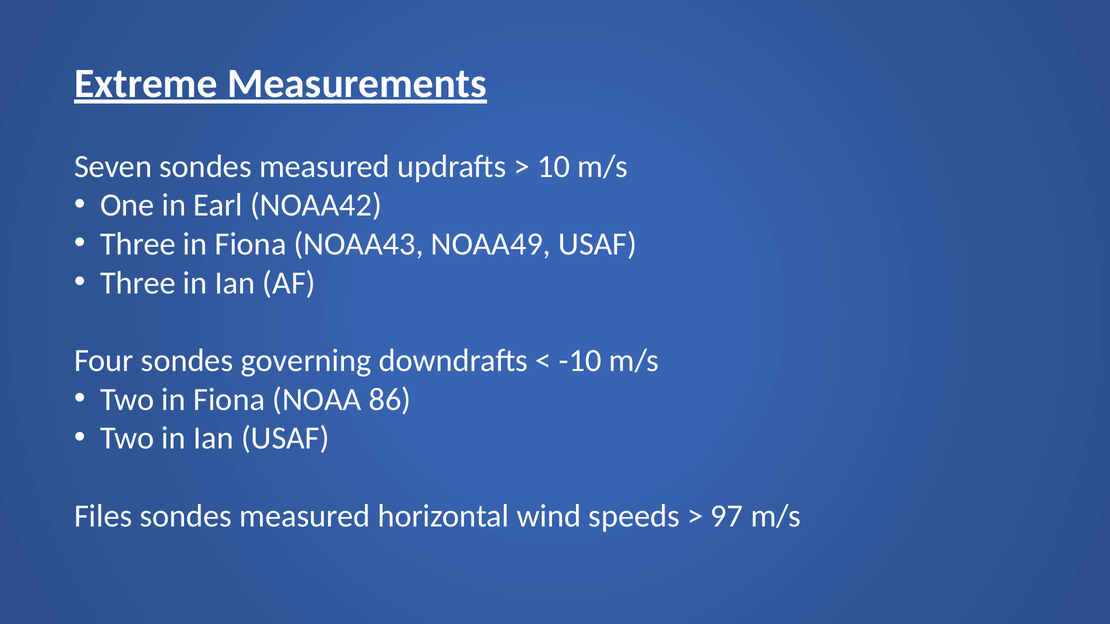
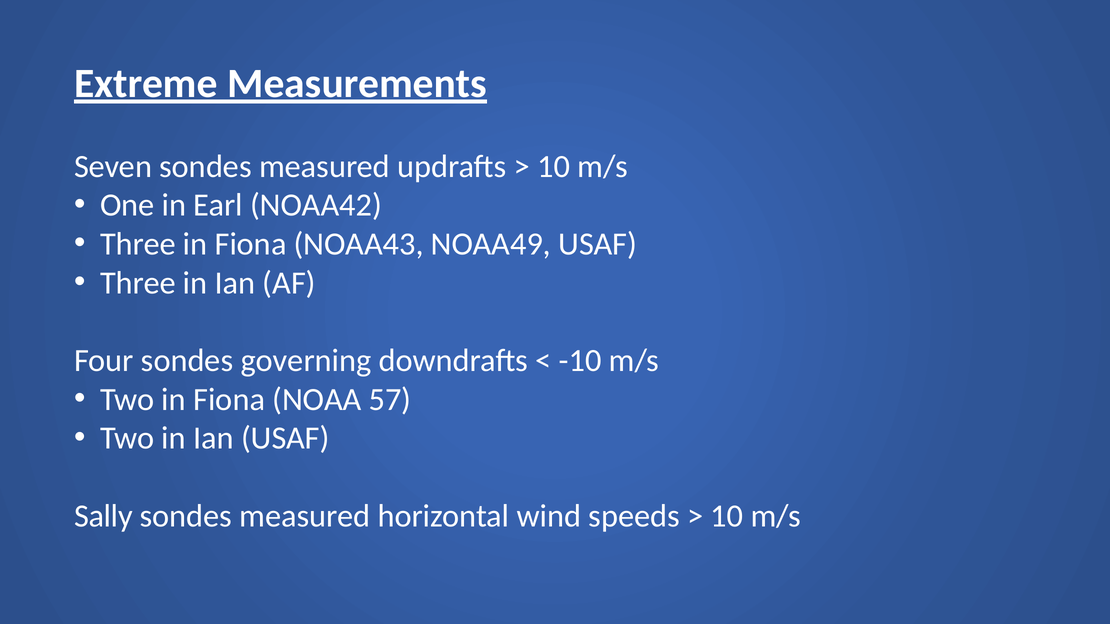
86: 86 -> 57 (390, 400)
Files: Files -> Sally (103, 516)
97: 97 -> 10 (727, 516)
